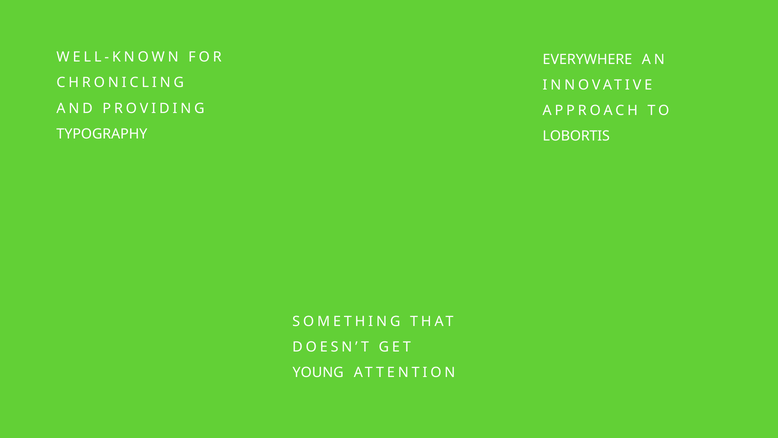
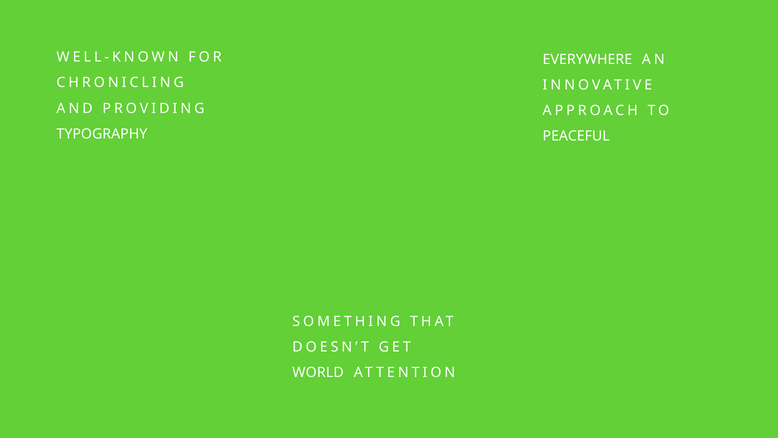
LOBORTIS: LOBORTIS -> PEACEFUL (576, 136)
YOUNG: YOUNG -> WORLD (318, 372)
